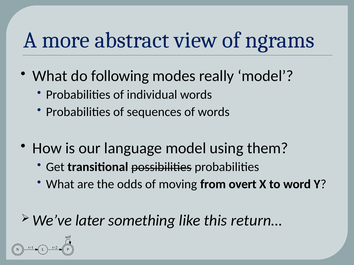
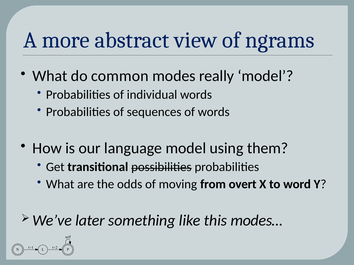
following: following -> common (120, 76)
return…: return… -> modes… (257, 221)
